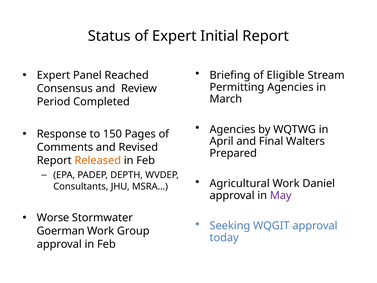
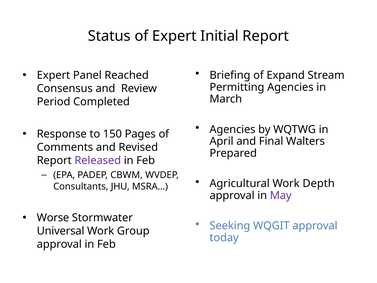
Eligible: Eligible -> Expand (286, 75)
Released colour: orange -> purple (98, 160)
DEPTH: DEPTH -> CBWM (127, 175)
Daniel: Daniel -> Depth (319, 183)
Goerman: Goerman -> Universal (61, 231)
